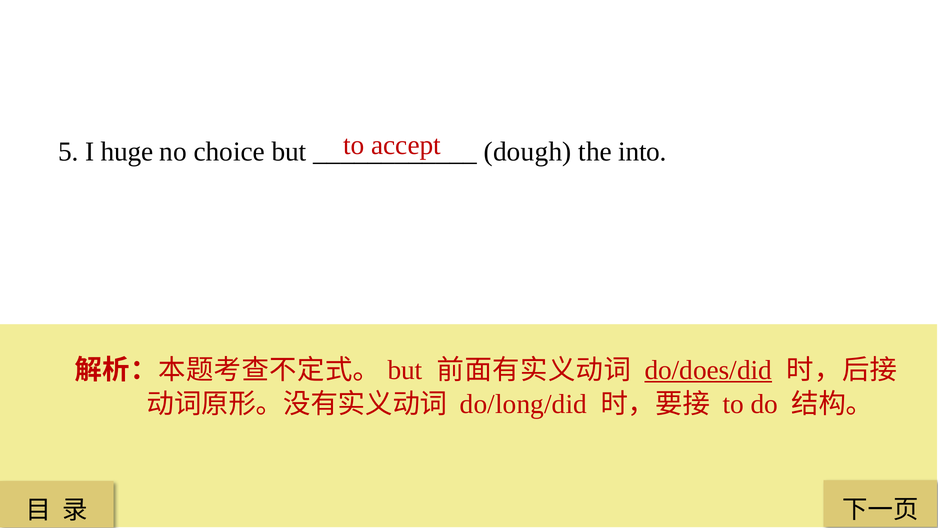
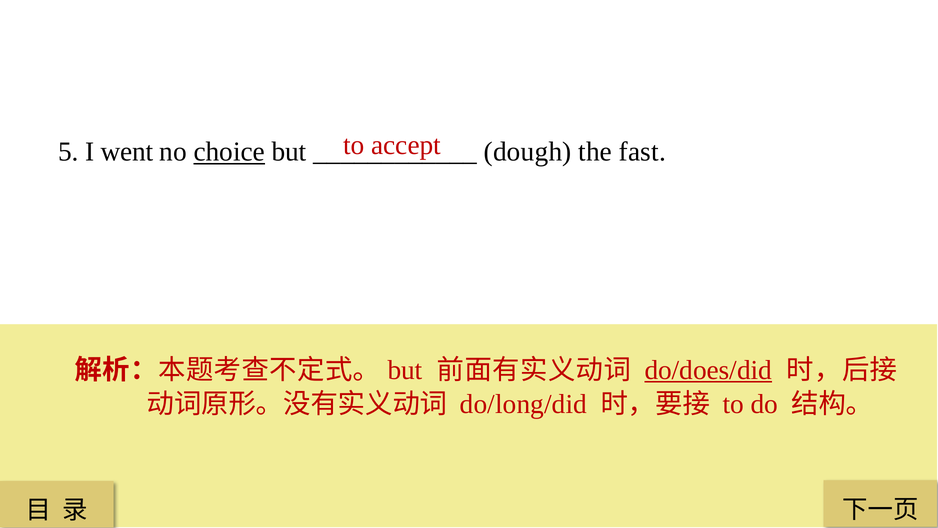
huge: huge -> went (127, 152)
choice underline: none -> present (229, 152)
into: into -> fast (642, 152)
